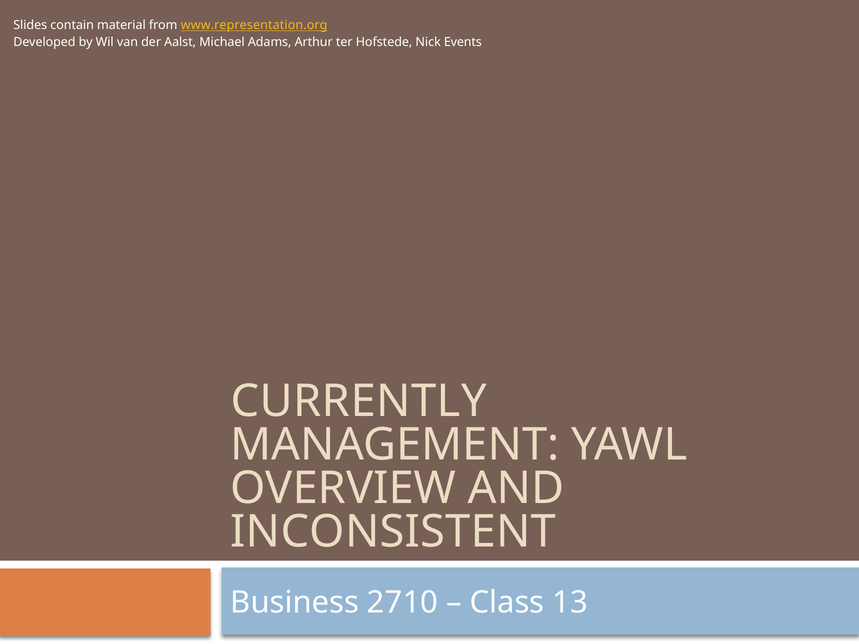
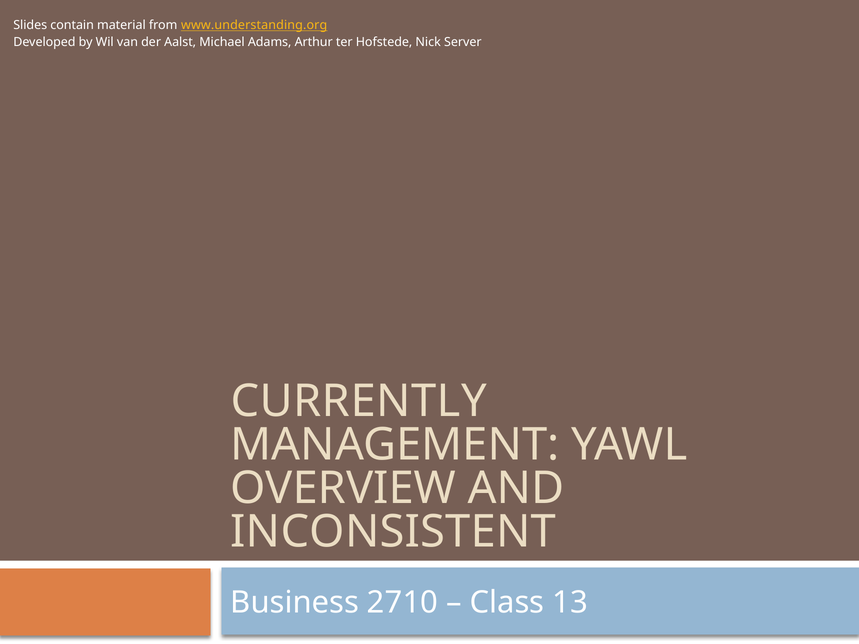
www.representation.org: www.representation.org -> www.understanding.org (254, 25)
Events: Events -> Server (463, 42)
